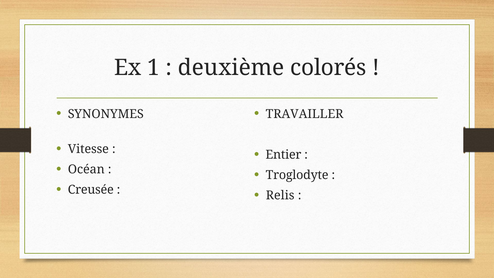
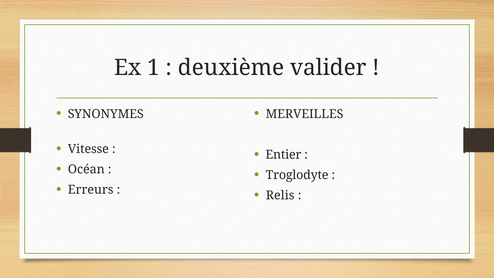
colorés: colorés -> valider (328, 68)
TRAVAILLER: TRAVAILLER -> MERVEILLES (305, 114)
Creusée: Creusée -> Erreurs (91, 190)
